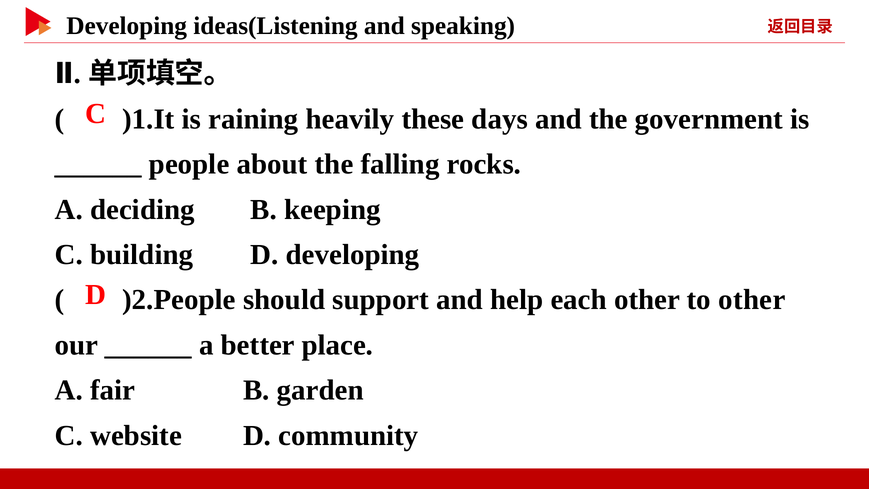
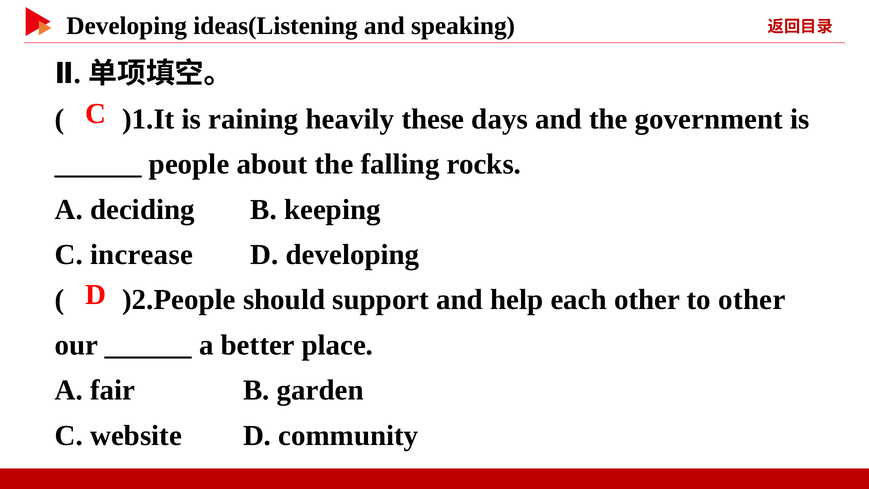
building: building -> increase (142, 255)
